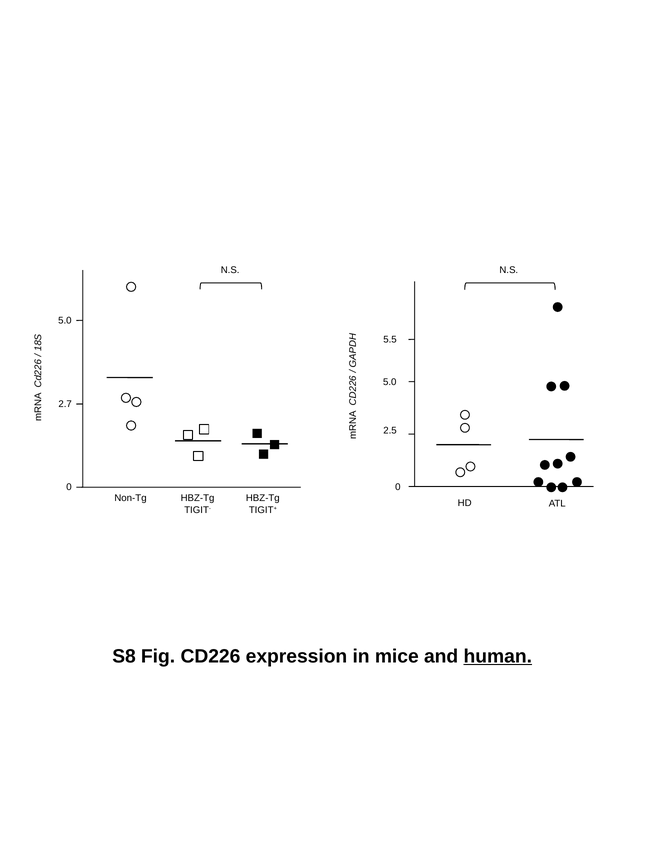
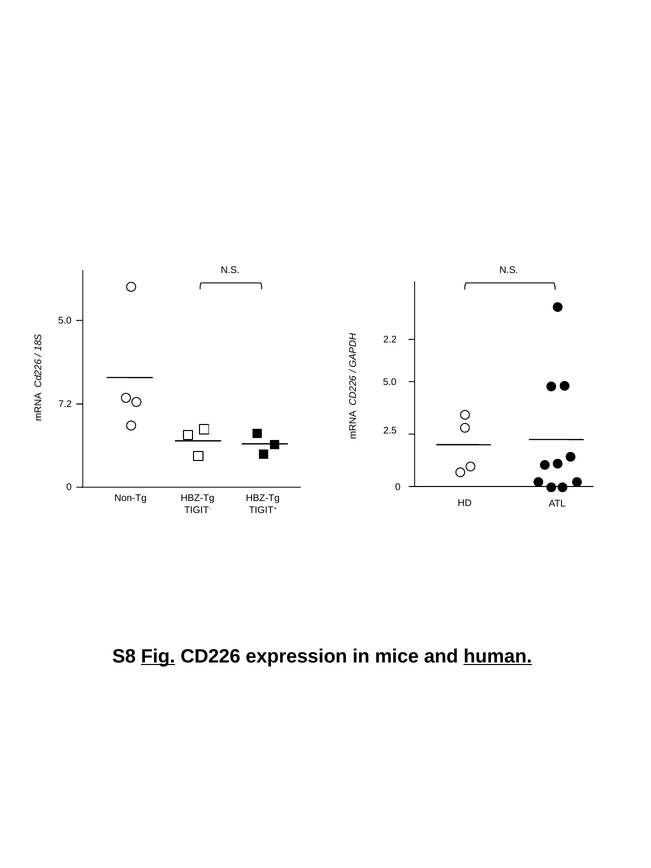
5.5: 5.5 -> 2.2 (390, 339)
2.7: 2.7 -> 7.2 (65, 404)
Fig underline: none -> present (158, 656)
